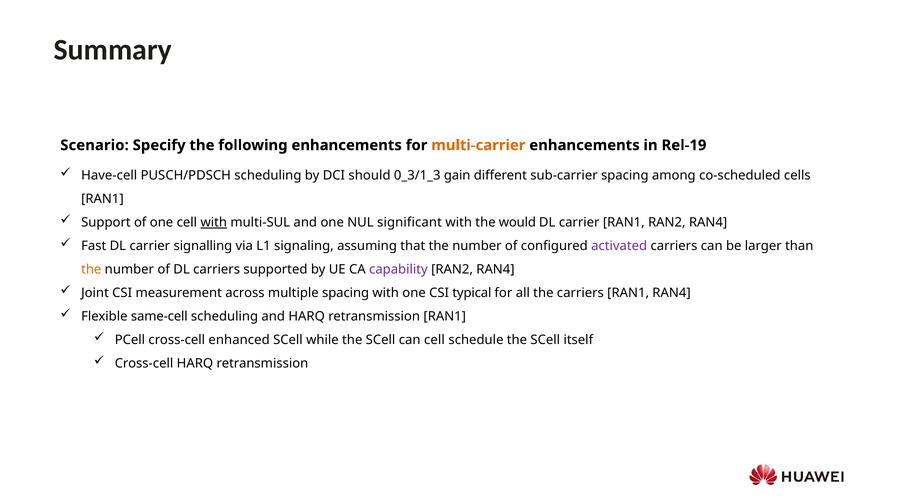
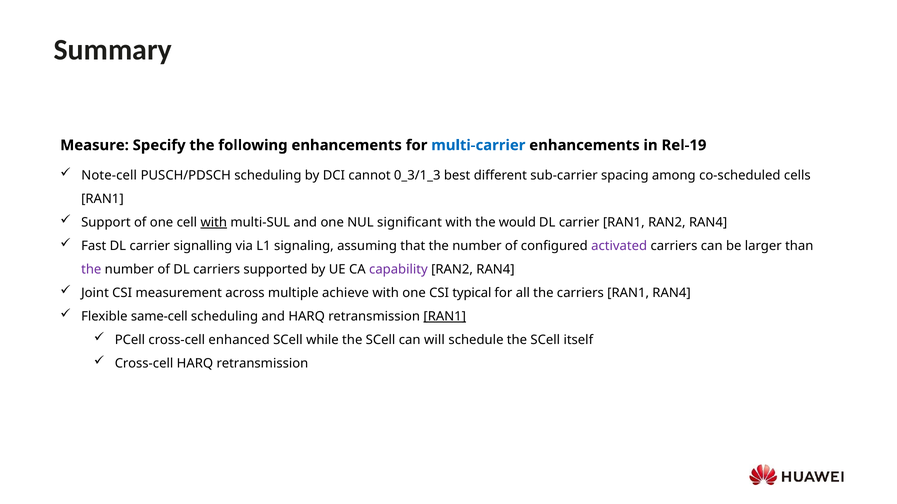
Scenario: Scenario -> Measure (95, 145)
multi-carrier colour: orange -> blue (478, 145)
Have-cell: Have-cell -> Note-cell (109, 175)
should: should -> cannot (370, 175)
gain: gain -> best (457, 175)
the colour: orange -> purple (91, 270)
multiple spacing: spacing -> achieve (346, 293)
RAN1 underline: none -> present (445, 317)
can cell: cell -> will (434, 340)
